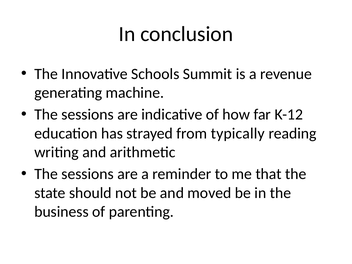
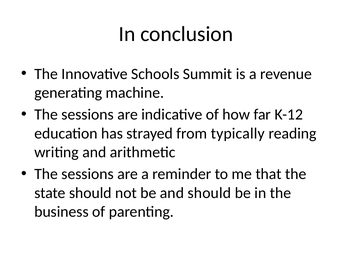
and moved: moved -> should (209, 193)
